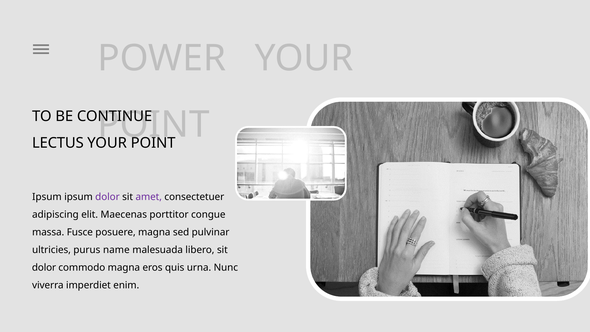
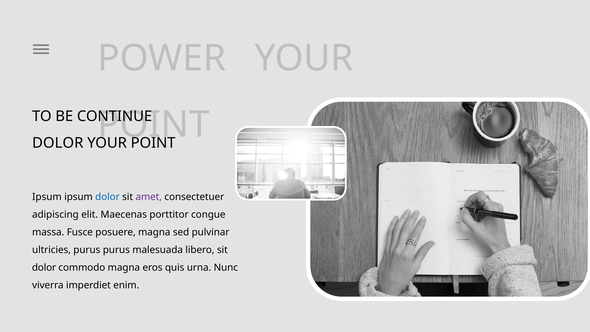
LECTUS: LECTUS -> DOLOR (58, 143)
dolor colour: purple -> blue (107, 197)
purus name: name -> purus (116, 250)
